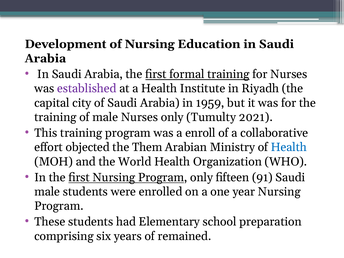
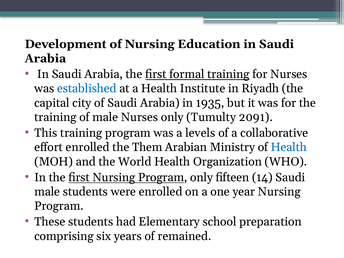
established colour: purple -> blue (87, 89)
1959: 1959 -> 1935 (210, 103)
2021: 2021 -> 2091 (256, 117)
enroll: enroll -> levels (200, 133)
effort objected: objected -> enrolled (88, 147)
91: 91 -> 14 (262, 177)
